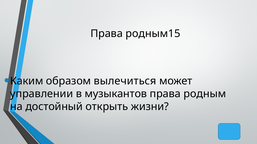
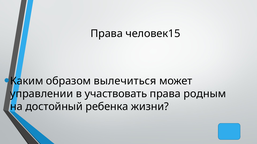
родным15: родным15 -> человек15 (153, 34)
музыкантов: музыкантов -> участвовать (116, 94)
открыть: открыть -> ребенка (107, 107)
